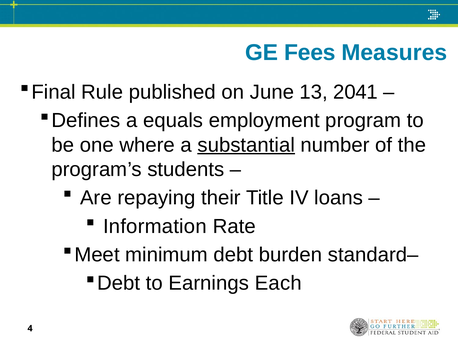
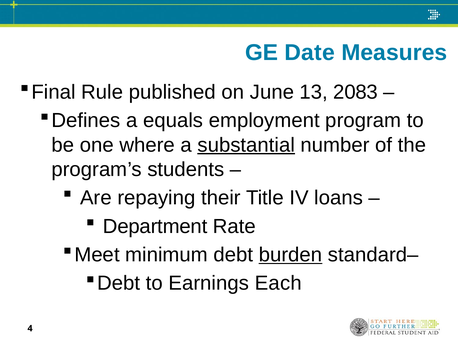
Fees: Fees -> Date (310, 53)
2041: 2041 -> 2083 (356, 92)
Information: Information -> Department (155, 227)
burden underline: none -> present (291, 255)
